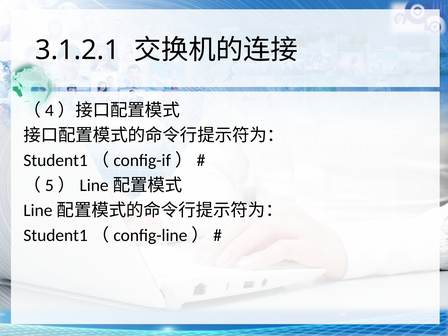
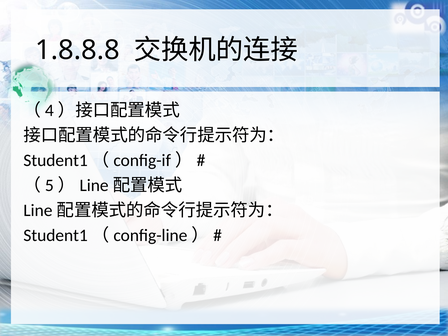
3.1.2.1: 3.1.2.1 -> 1.8.8.8 (78, 50)
